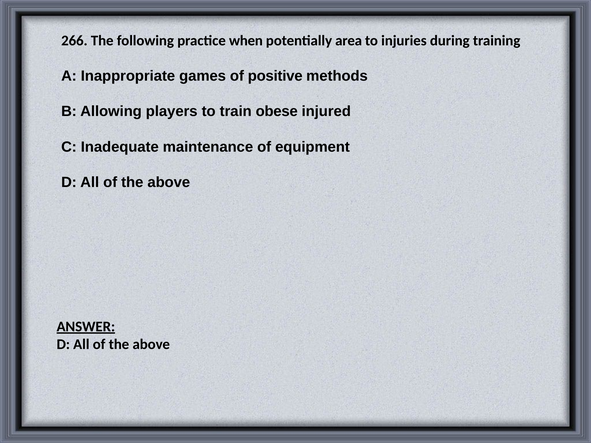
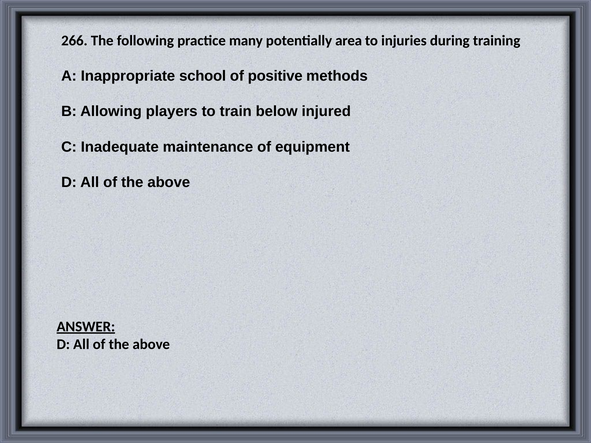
when: when -> many (246, 40)
games: games -> school (203, 76)
obese: obese -> below (277, 111)
